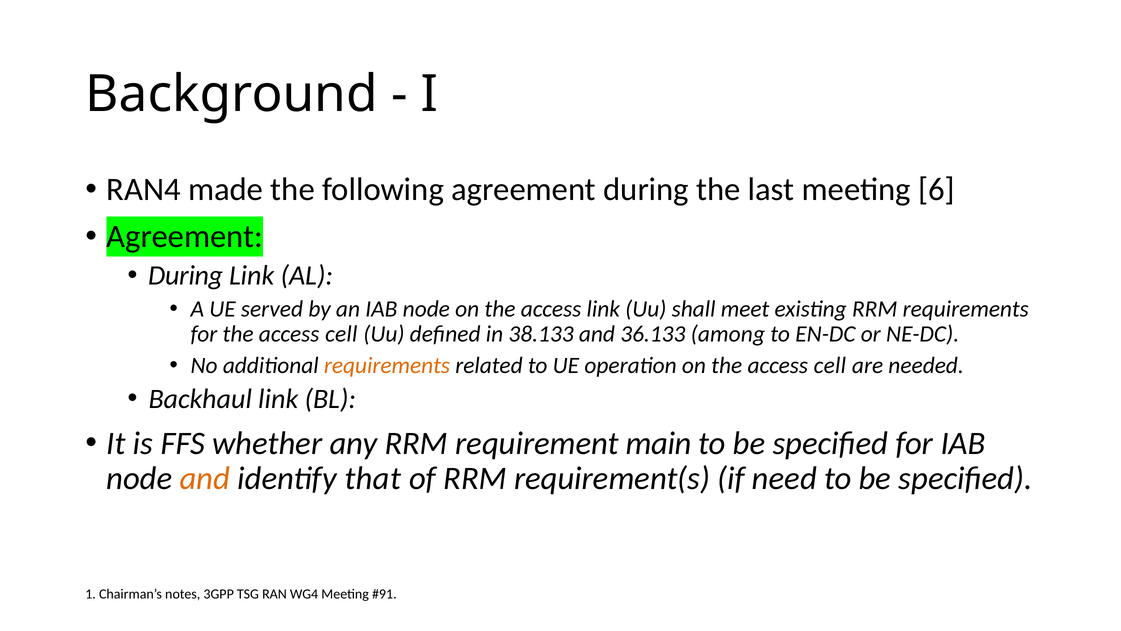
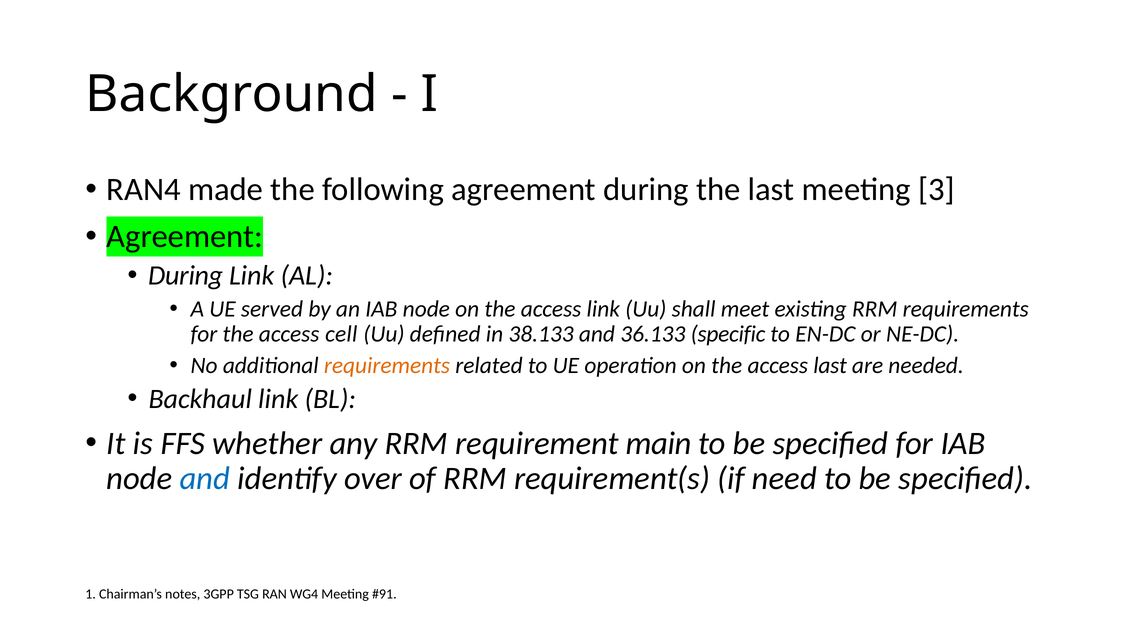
6: 6 -> 3 (936, 190)
among: among -> specific (728, 334)
on the access cell: cell -> last (830, 365)
and colour: orange -> blue (205, 478)
that: that -> over (373, 478)
